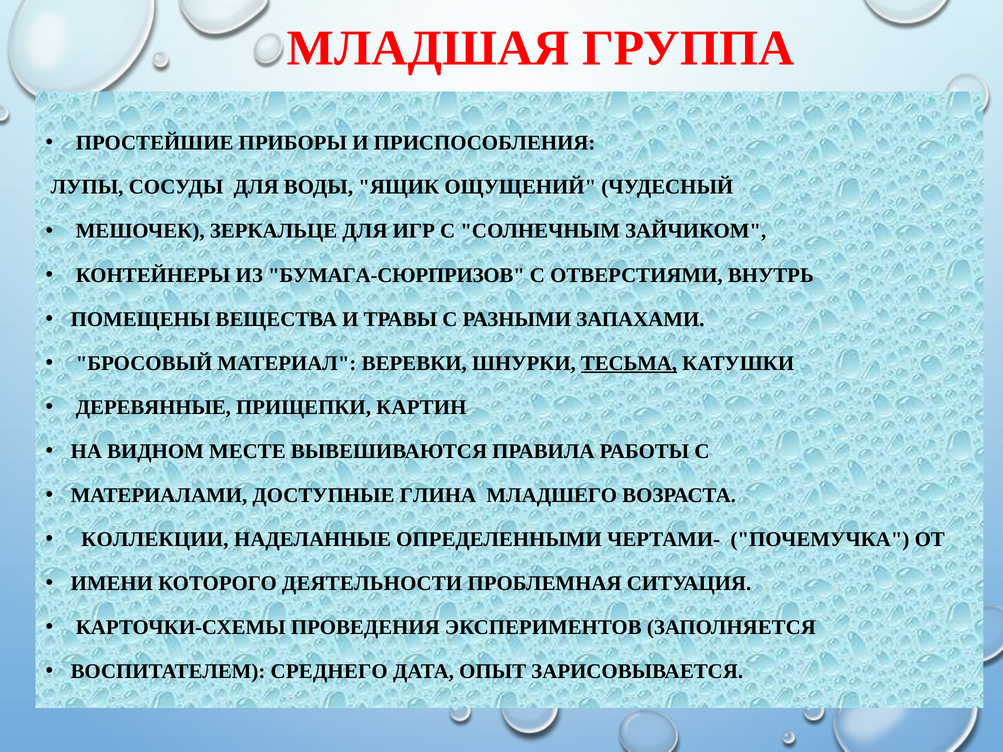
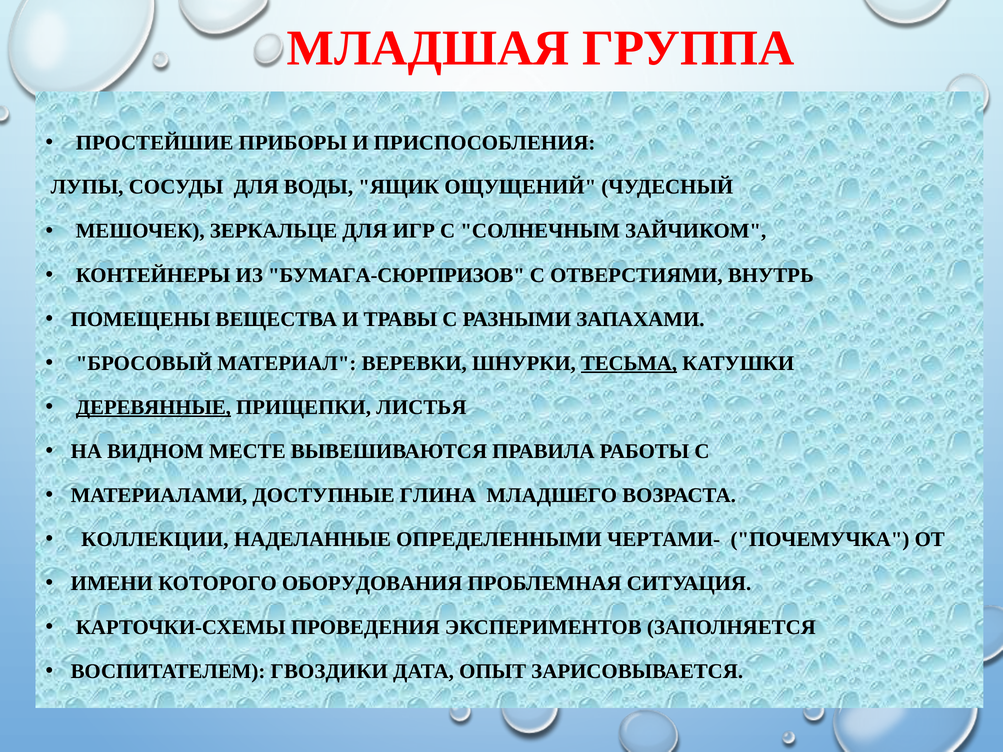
ДЕРЕВЯННЫЕ underline: none -> present (153, 407)
КАРТИН: КАРТИН -> ЛИСТЬЯ (421, 407)
ДЕЯТЕЛЬНОСТИ: ДЕЯТЕЛЬНОСТИ -> ОБОРУДОВАНИЯ (372, 583)
СРЕДНЕГО: СРЕДНЕГО -> ГВОЗДИКИ (329, 671)
